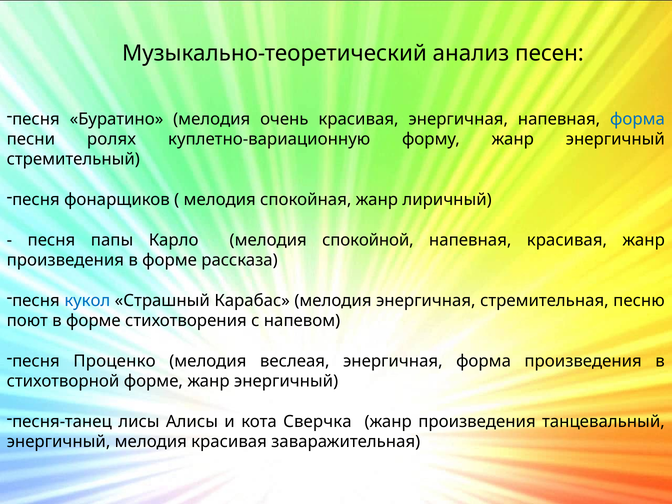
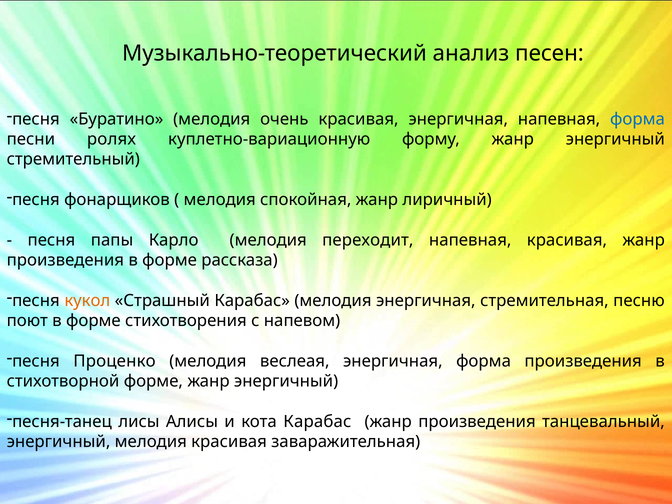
спокойной: спокойной -> переходит (368, 240)
кукол colour: blue -> orange (87, 301)
кота Сверчка: Сверчка -> Карабас (317, 422)
